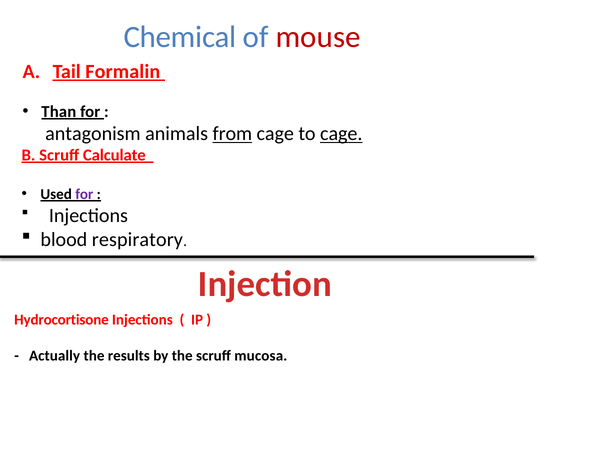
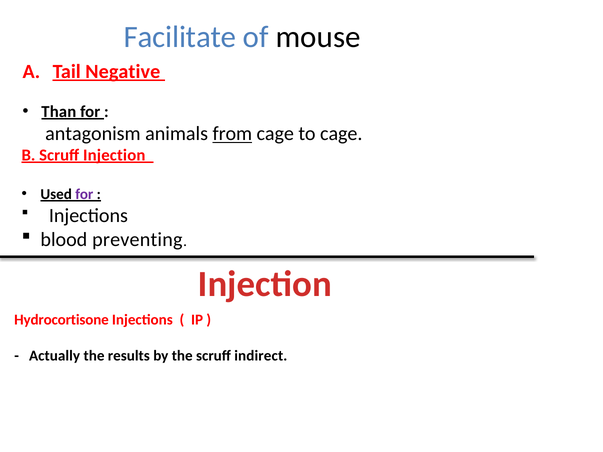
Chemical: Chemical -> Facilitate (180, 37)
mouse colour: red -> black (318, 37)
Formalin: Formalin -> Negative (123, 72)
cage underline: present -> none (341, 134)
Scruff Calculate: Calculate -> Injection (114, 155)
respiratory: respiratory -> preventing (137, 240)
mucosa: mucosa -> indirect (261, 356)
